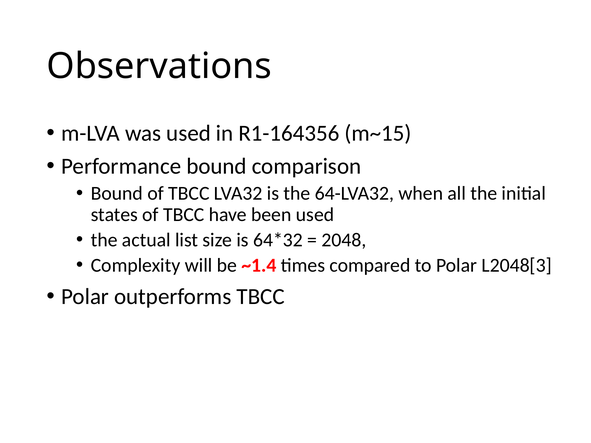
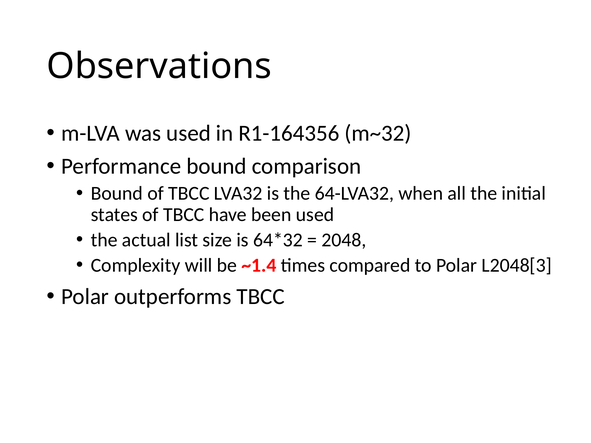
m~15: m~15 -> m~32 (378, 133)
